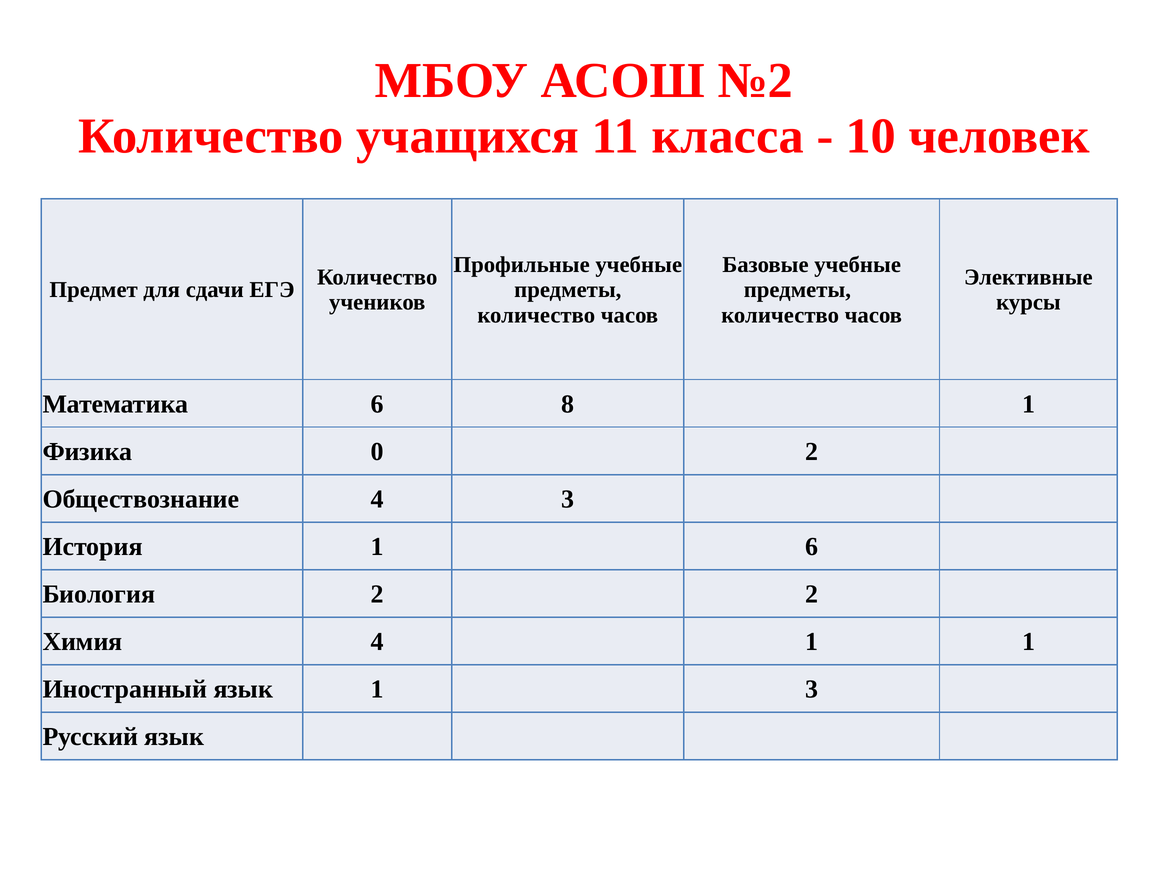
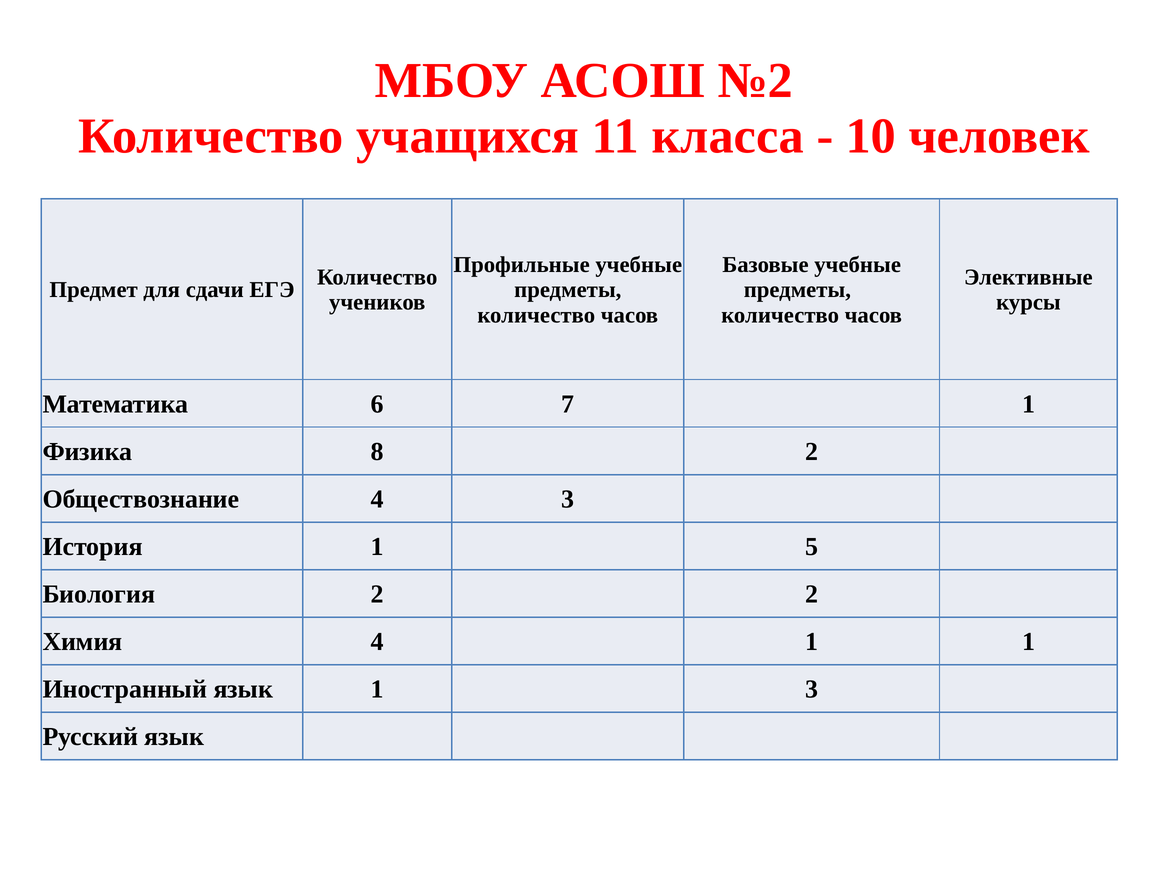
8: 8 -> 7 (568, 404)
0: 0 -> 8 (377, 452)
1 6: 6 -> 5 (812, 547)
